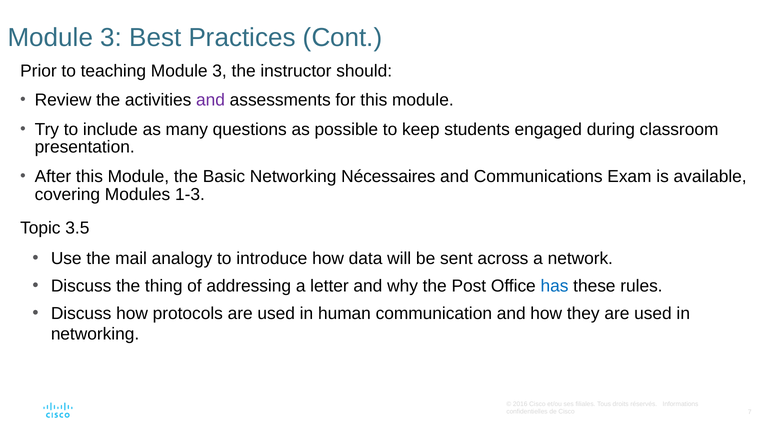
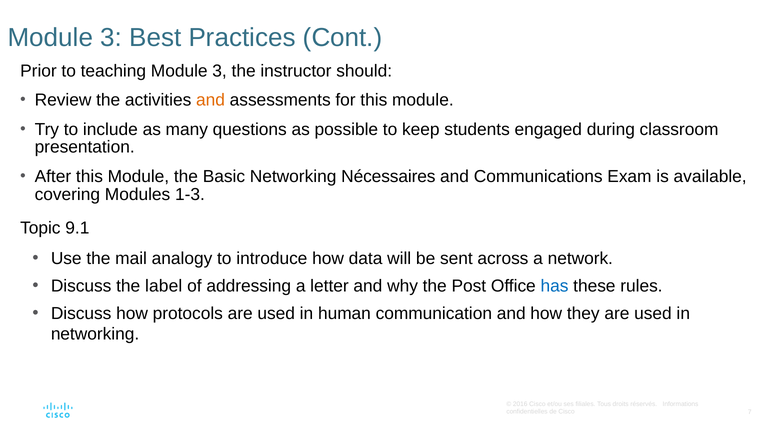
and colour: purple -> orange (210, 100)
3.5: 3.5 -> 9.1 (77, 228)
thing: thing -> label (164, 286)
